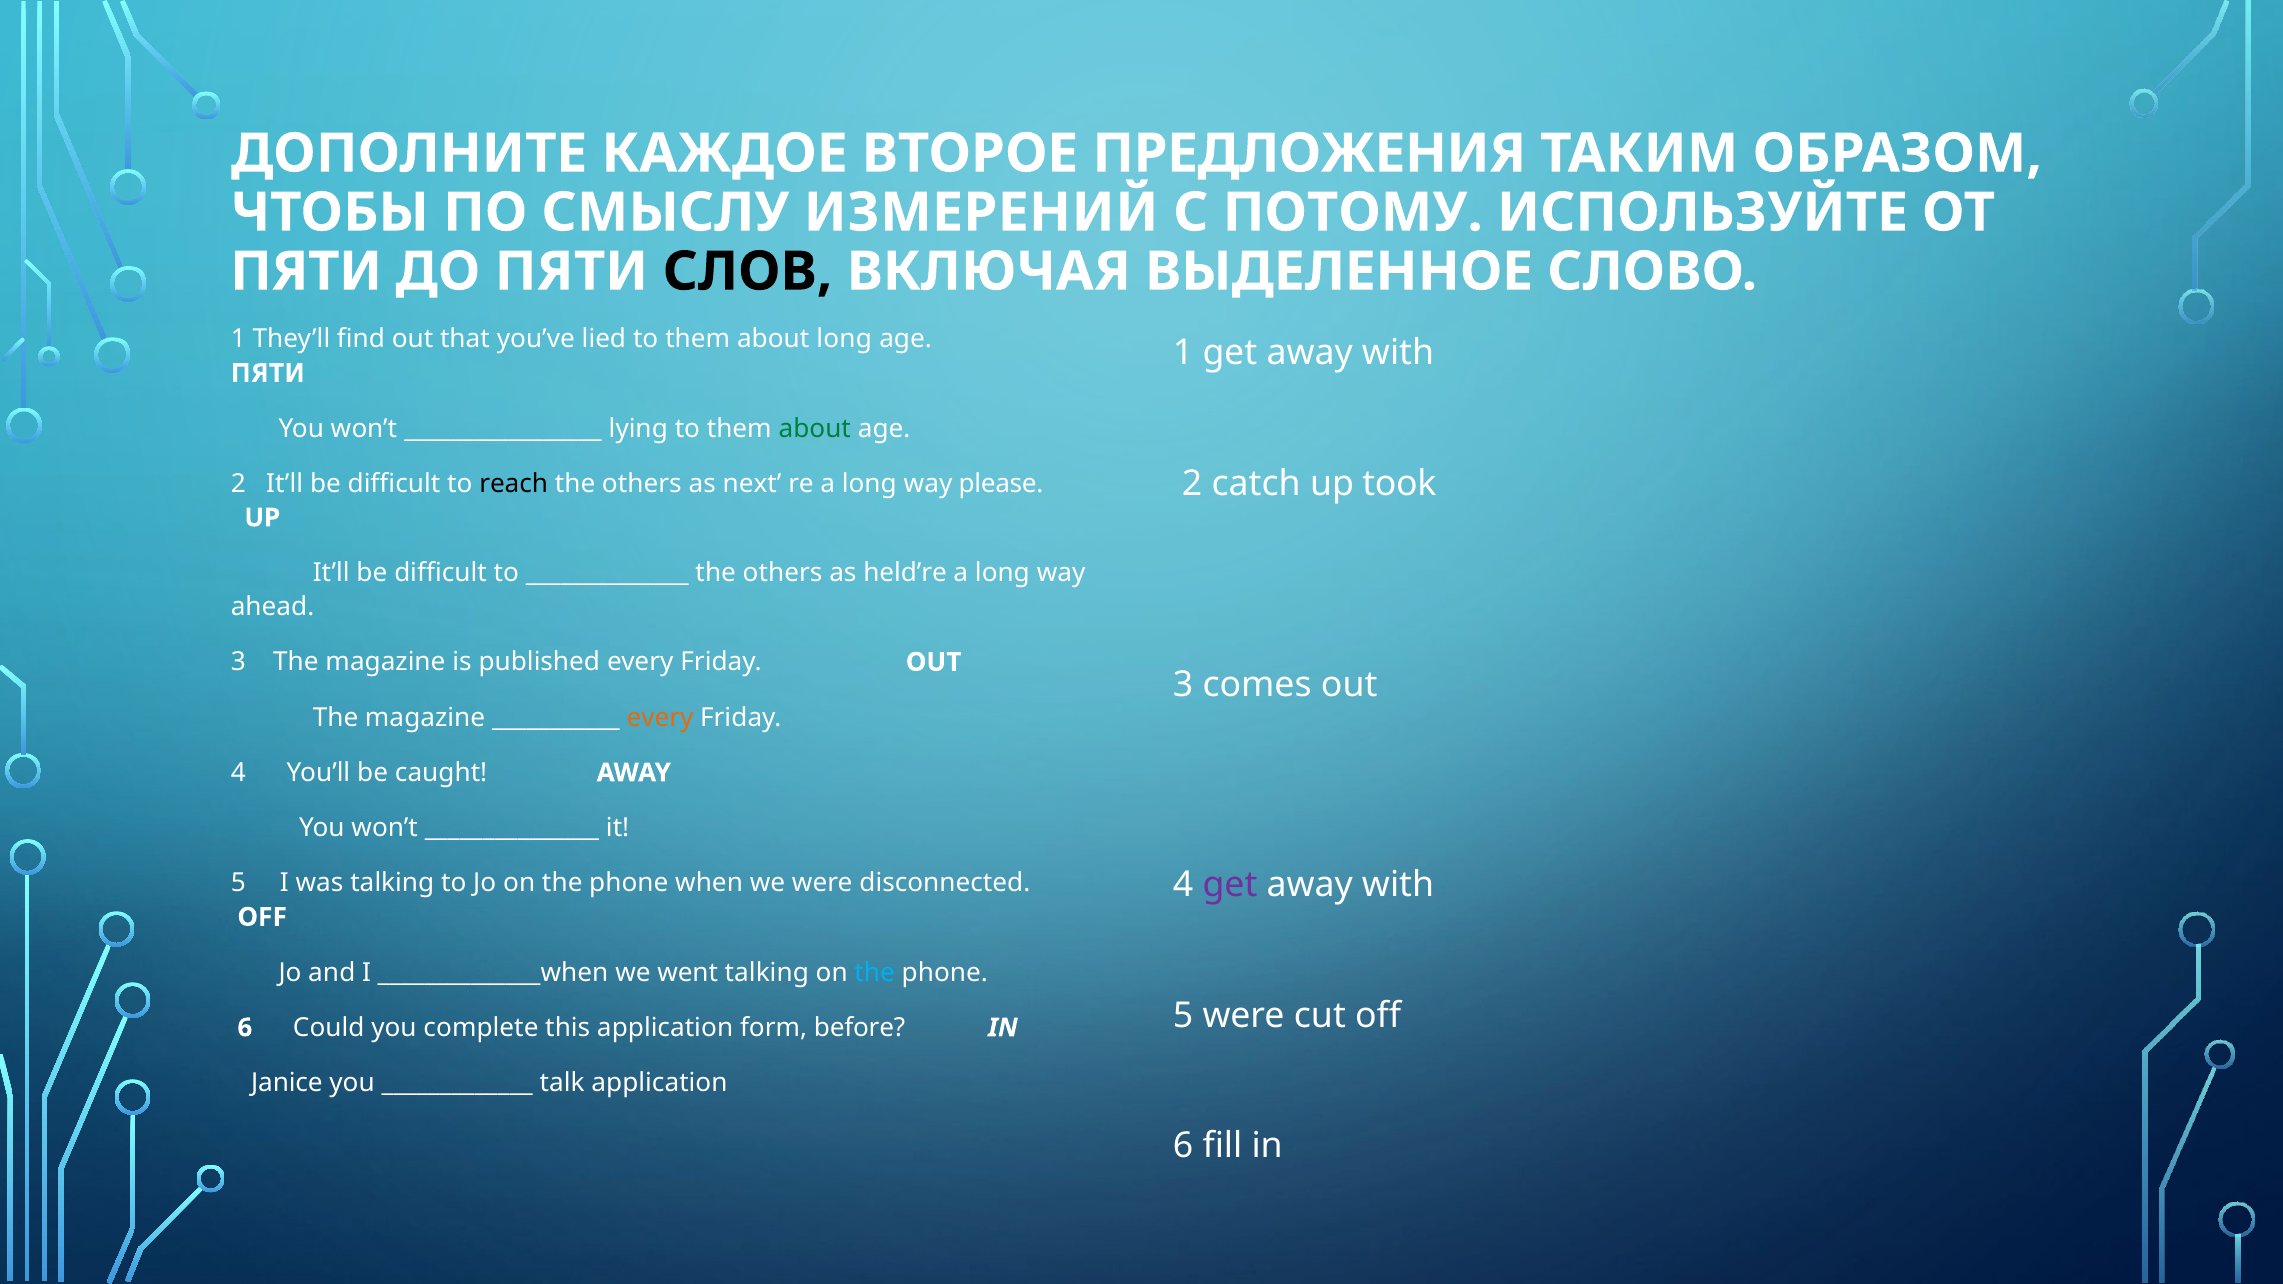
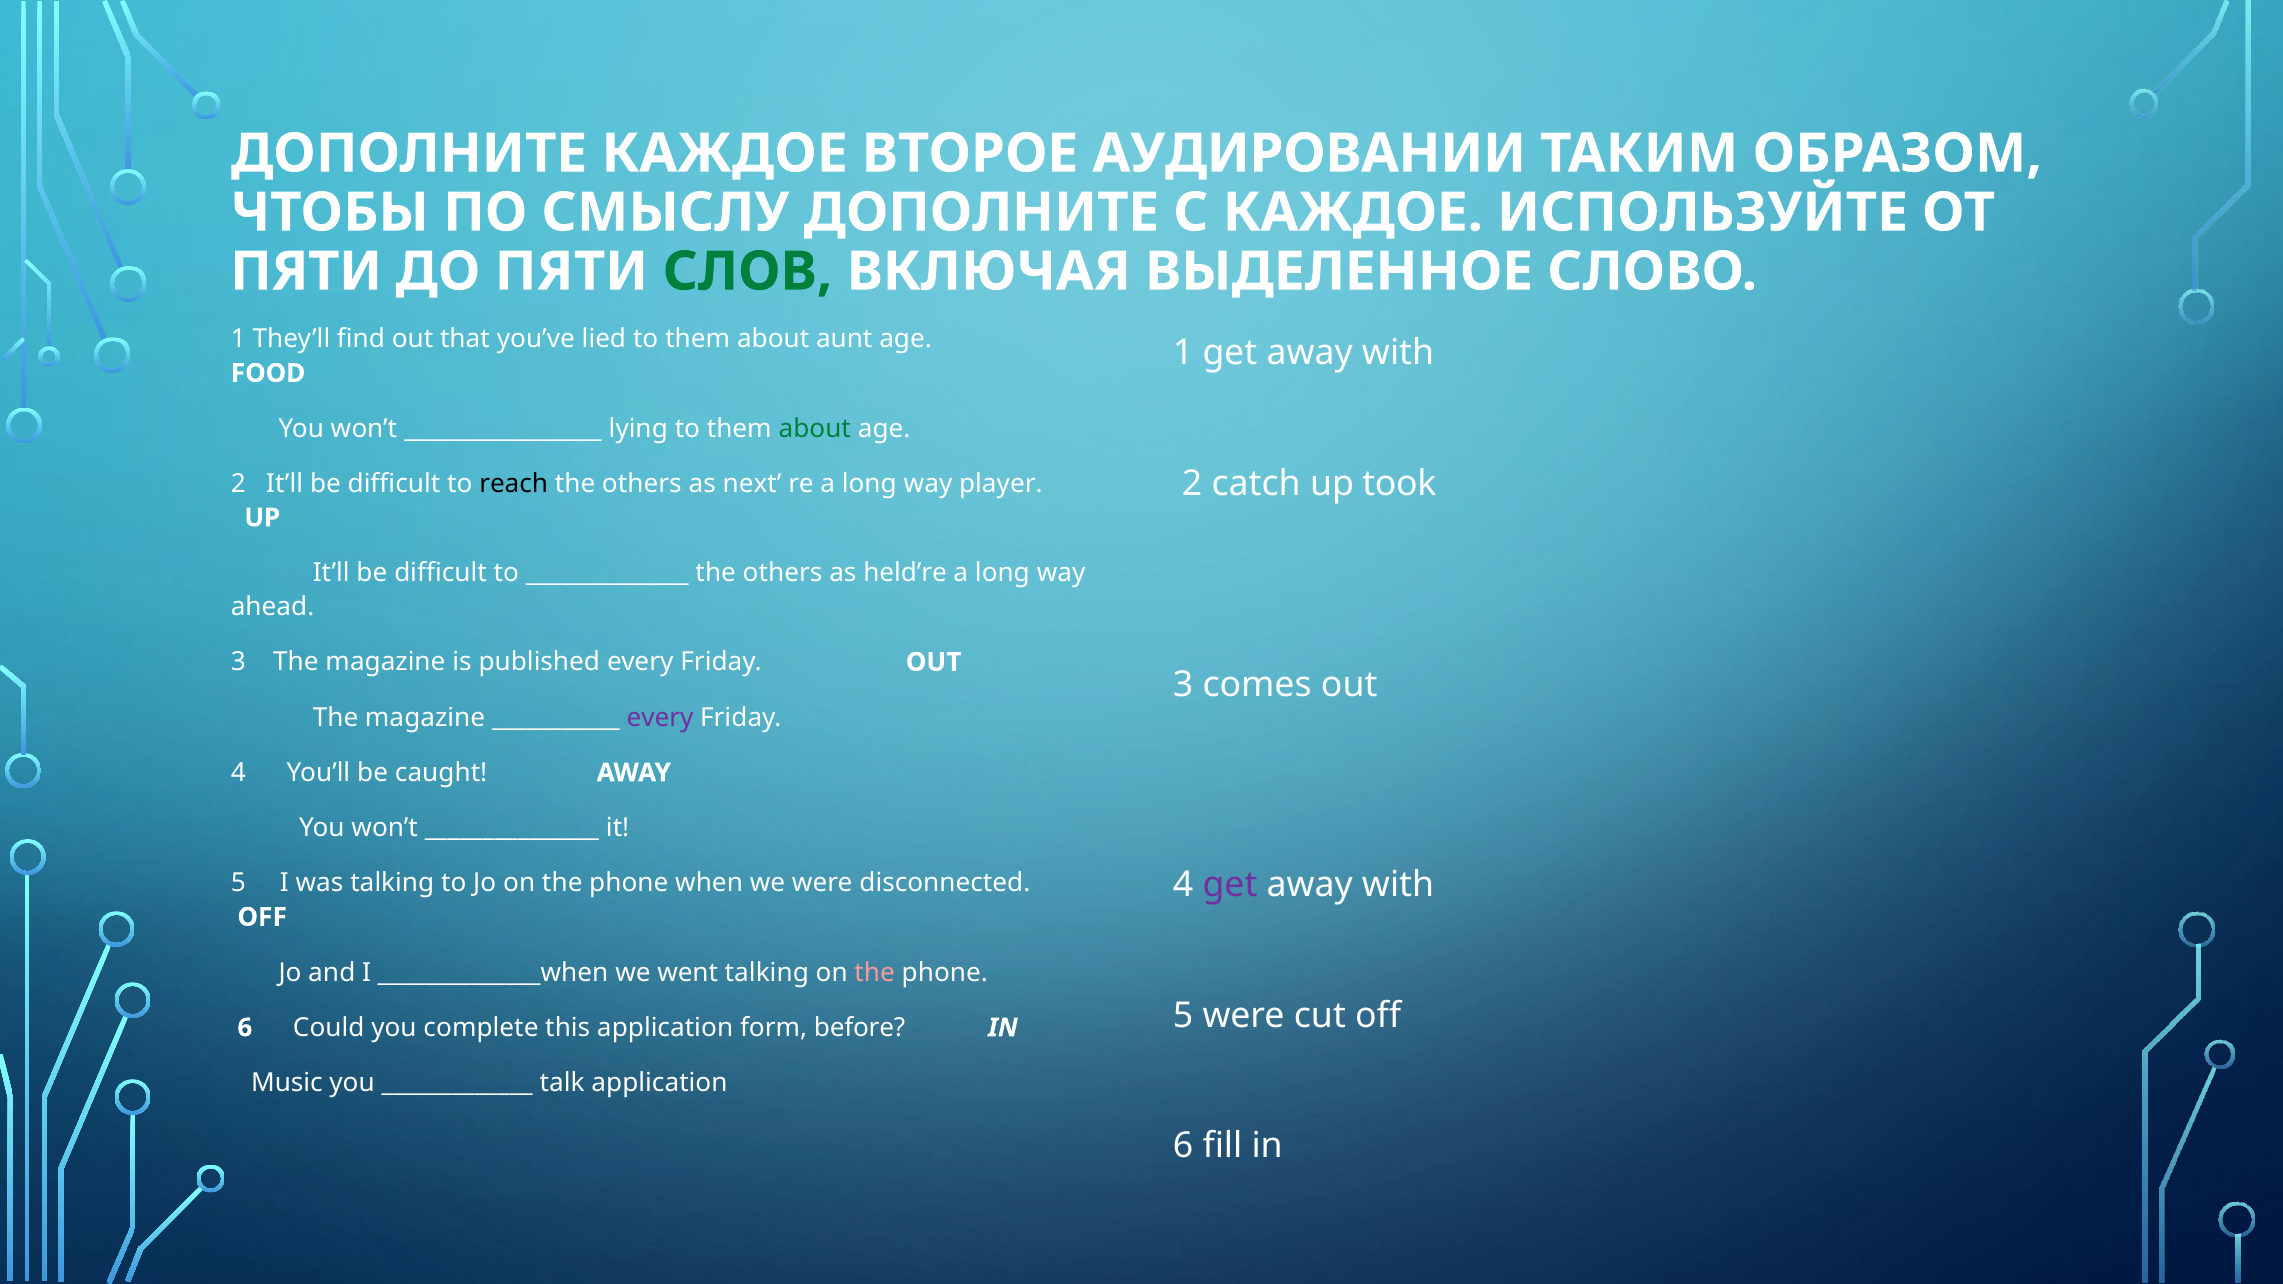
ПРЕДЛОЖЕНИЯ: ПРЕДЛОЖЕНИЯ -> АУДИРОВАНИИ (1309, 154)
СМЫСЛУ ИЗМЕРЕНИЙ: ИЗМЕРЕНИЙ -> ДОПОЛНИТЕ (981, 213)
С ПОТОМУ: ПОТОМУ -> КАЖДОЕ (1353, 213)
СЛОВ colour: black -> green (748, 272)
about long: long -> aunt (844, 339)
ПЯТИ: ПЯТИ -> FOOD (268, 373)
please: please -> player (1001, 484)
every colour: orange -> purple (660, 718)
the colour: light blue -> pink (875, 973)
Janice: Janice -> Music (287, 1083)
